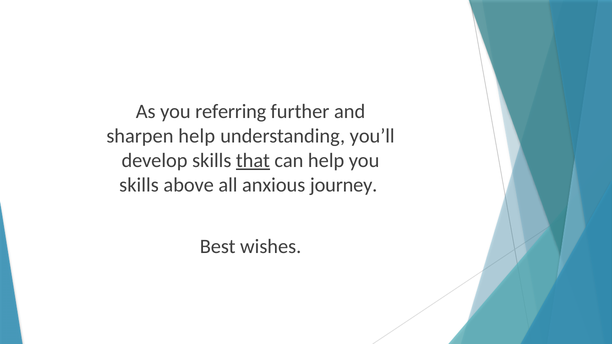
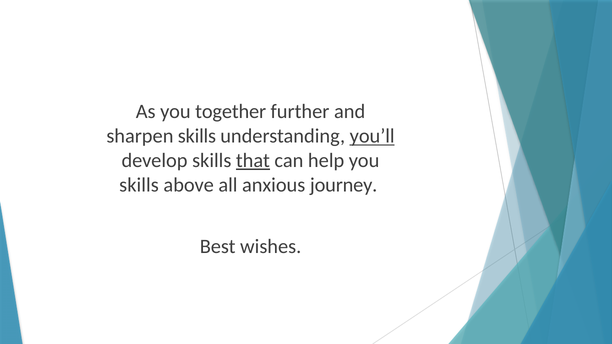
referring: referring -> together (231, 112)
sharpen help: help -> skills (197, 136)
you’ll underline: none -> present (372, 136)
